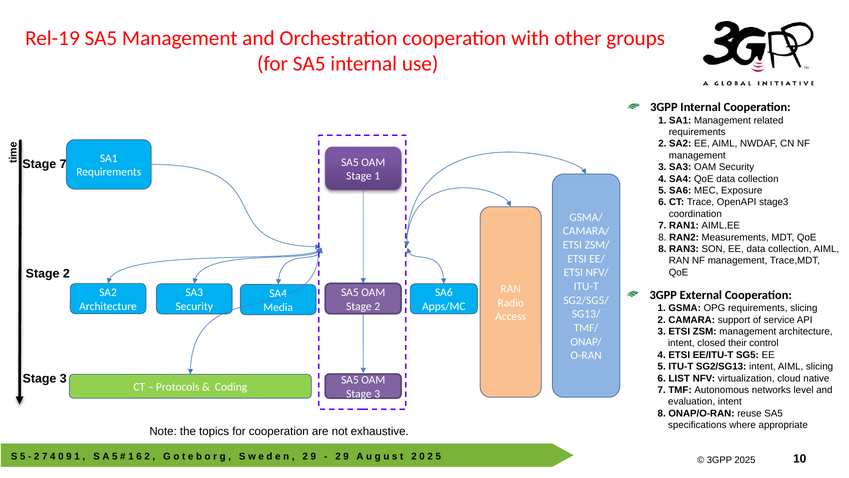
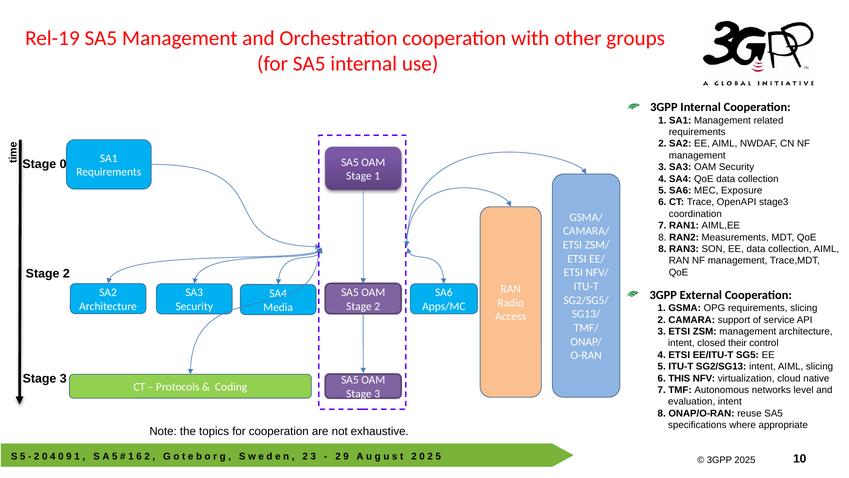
7: 7 -> 0 (63, 164)
LIST: LIST -> THIS (679, 378)
7: 7 -> 0 (45, 456)
9: 9 -> 3 (313, 456)
